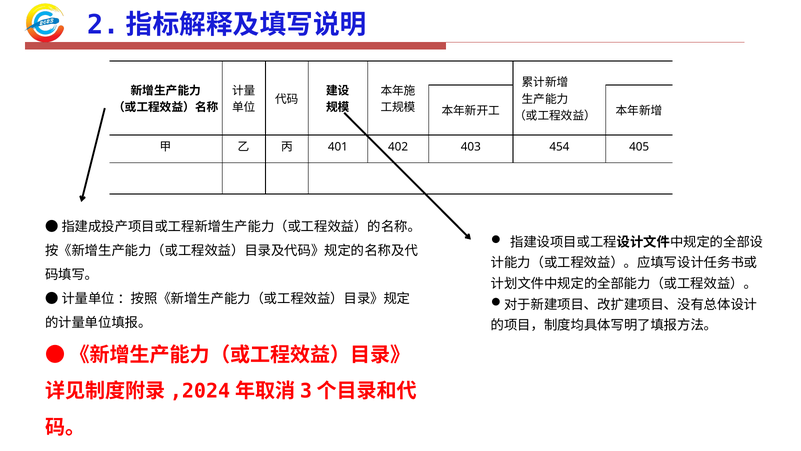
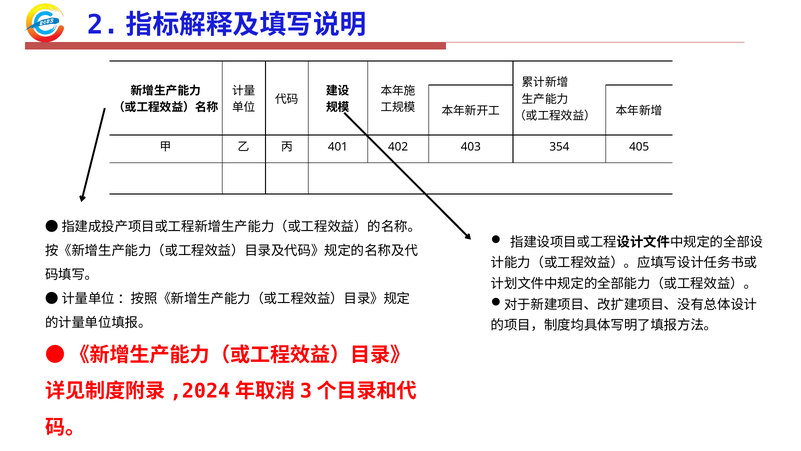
454: 454 -> 354 (559, 147)
